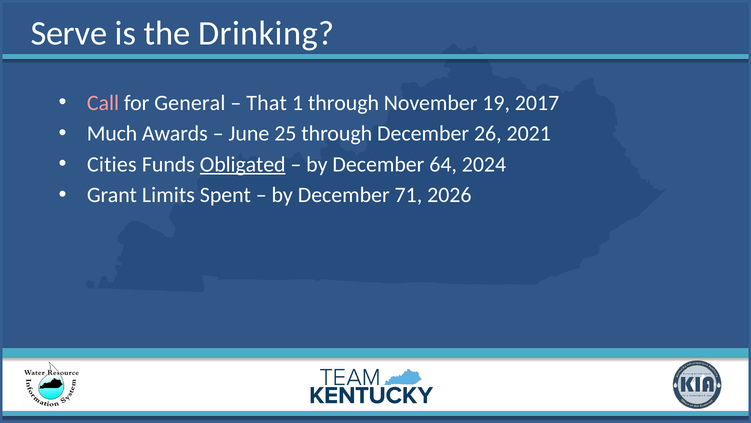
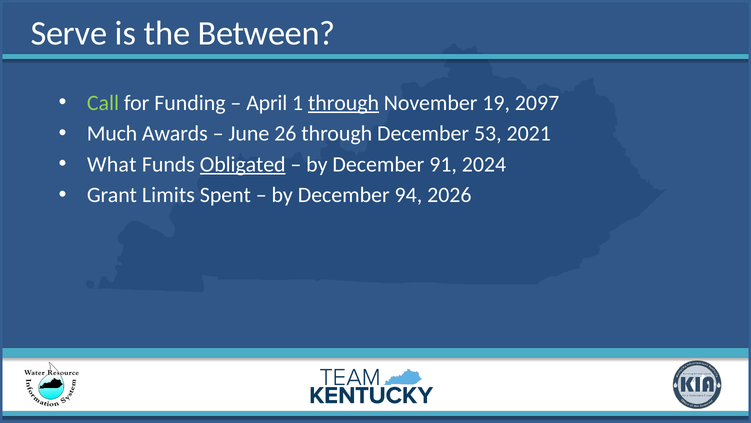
Drinking: Drinking -> Between (267, 33)
Call colour: pink -> light green (103, 103)
General: General -> Funding (190, 103)
That: That -> April (267, 103)
through underline: none -> present (344, 103)
2017: 2017 -> 2097 (537, 103)
25: 25 -> 26 (285, 133)
26: 26 -> 53 (488, 133)
Cities: Cities -> What (112, 164)
64: 64 -> 91 (443, 164)
71: 71 -> 94 (408, 195)
